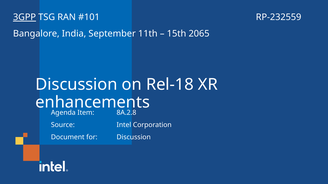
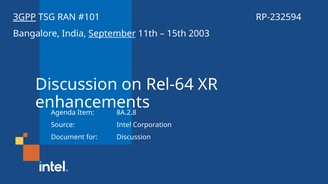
RP-232559: RP-232559 -> RP-232594 (279, 17)
September underline: none -> present (112, 34)
2065: 2065 -> 2003 (199, 34)
Rel-18: Rel-18 -> Rel-64 (170, 85)
